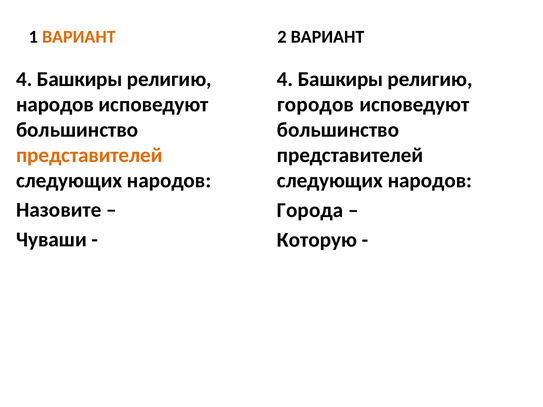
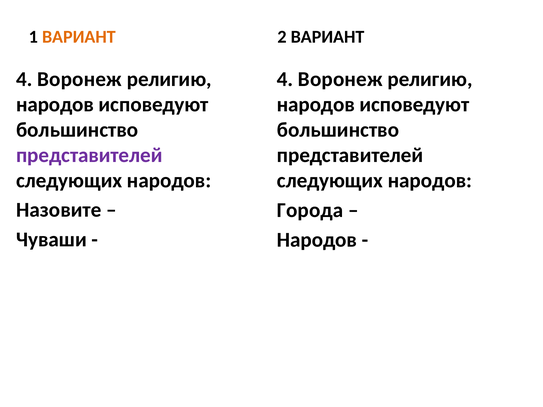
Башкиры: Башкиры -> Воронеж (79, 79)
Башкиры: Башкиры -> Воронеж (340, 79)
городов: городов -> народов (316, 105)
представителей colour: orange -> purple (89, 155)
Которую: Которую -> Народов (317, 240)
